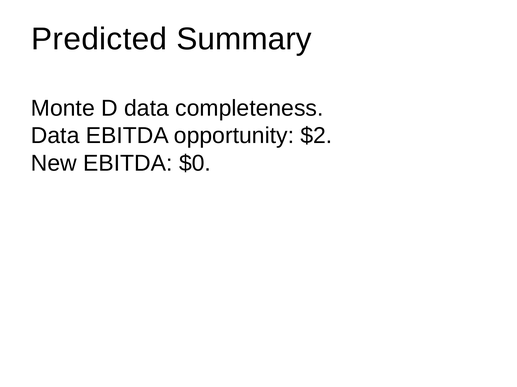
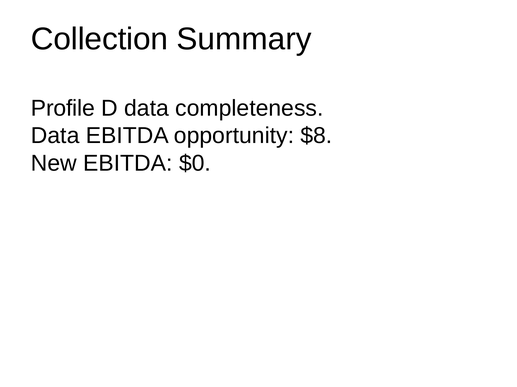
Predicted: Predicted -> Collection (99, 39)
Monte: Monte -> Profile (63, 108)
$2: $2 -> $8 (316, 136)
